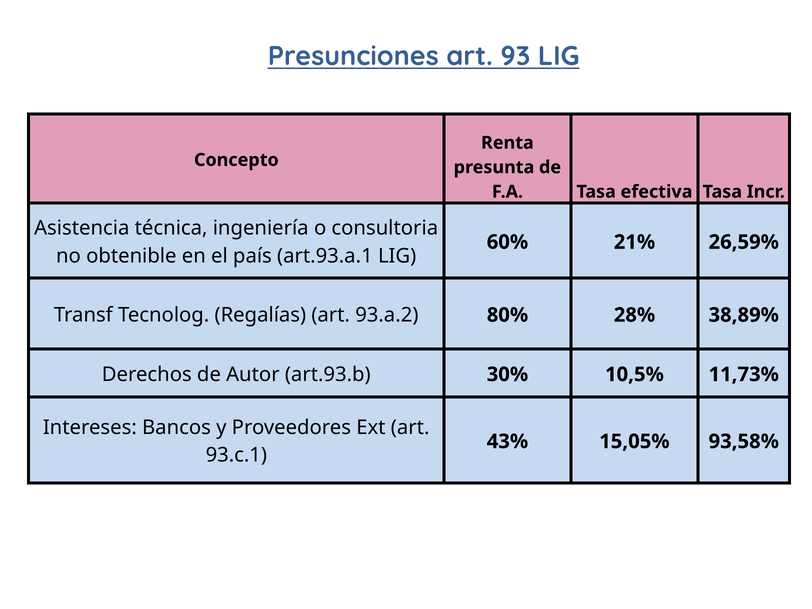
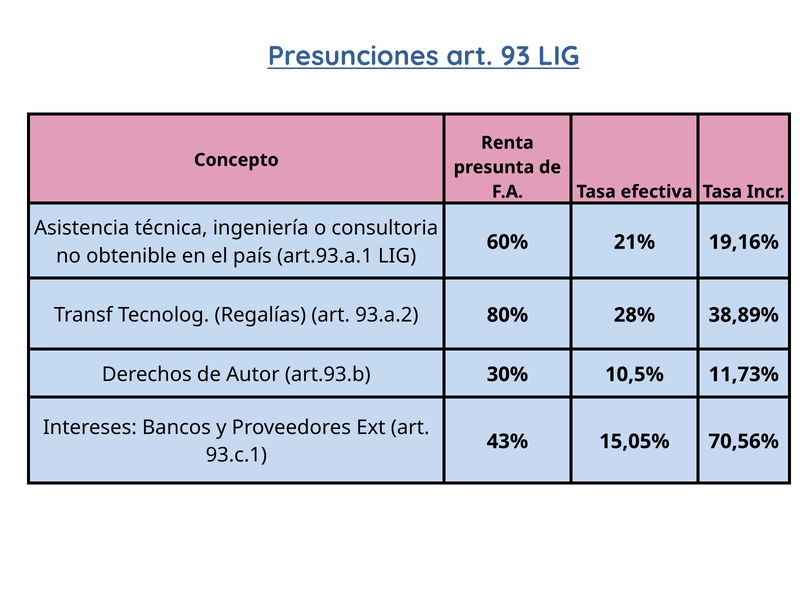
26,59%: 26,59% -> 19,16% (744, 242)
93,58%: 93,58% -> 70,56% (744, 441)
